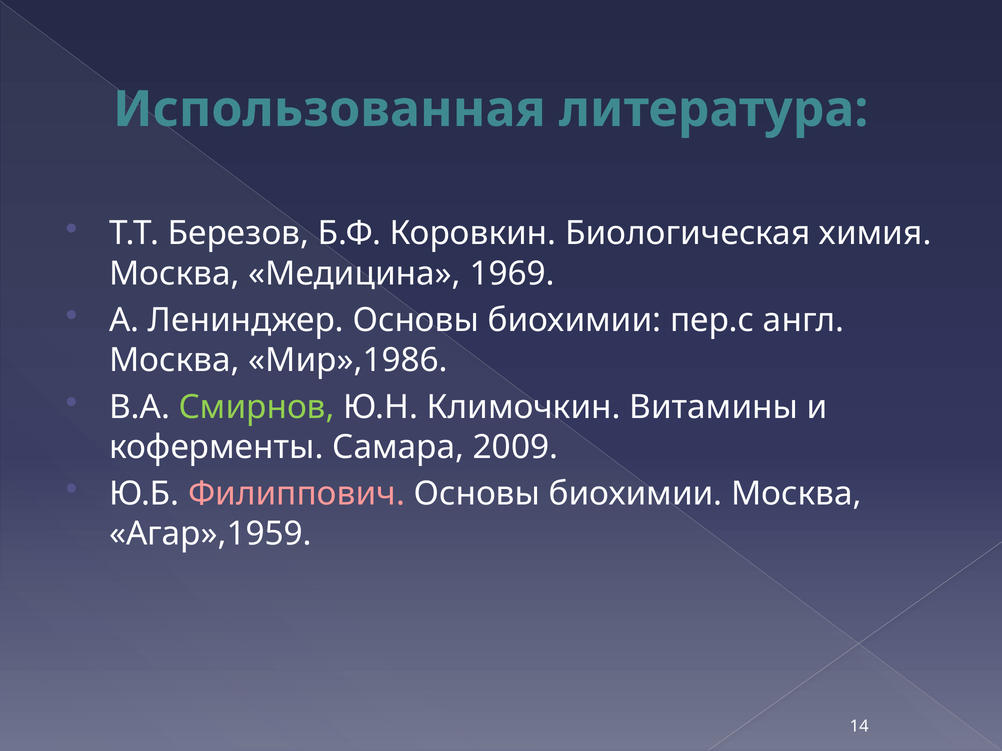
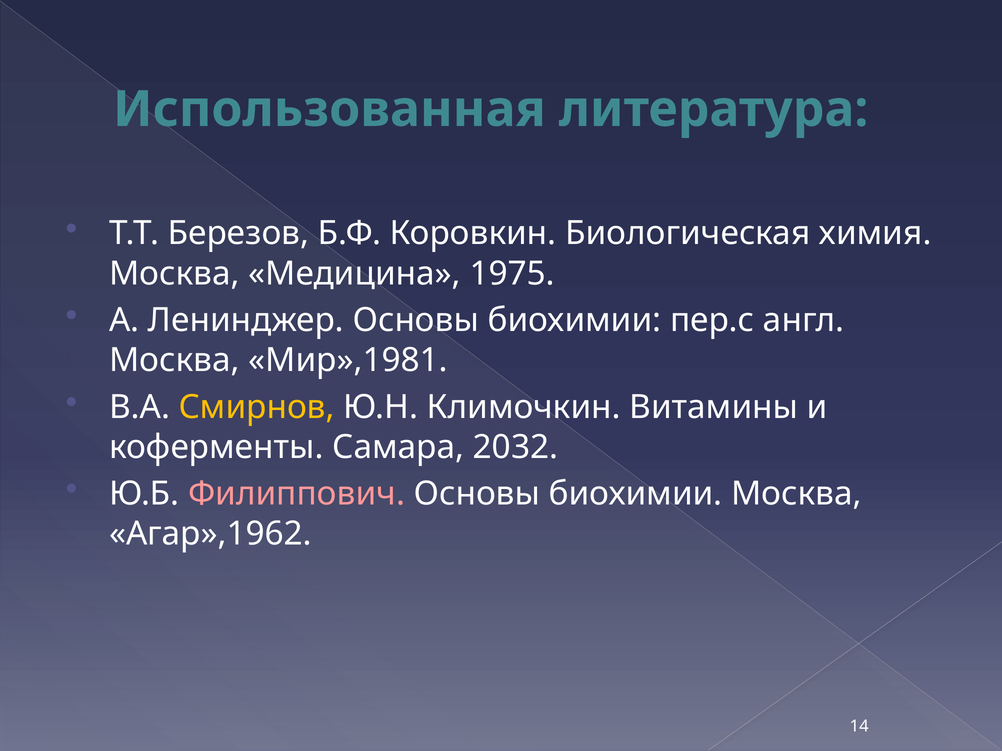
1969: 1969 -> 1975 (512, 274)
Мир»,1986: Мир»,1986 -> Мир»,1981 (348, 361)
Смирнов colour: light green -> yellow (257, 407)
2009: 2009 -> 2032 (515, 447)
Агар»,1959: Агар»,1959 -> Агар»,1962 (210, 534)
